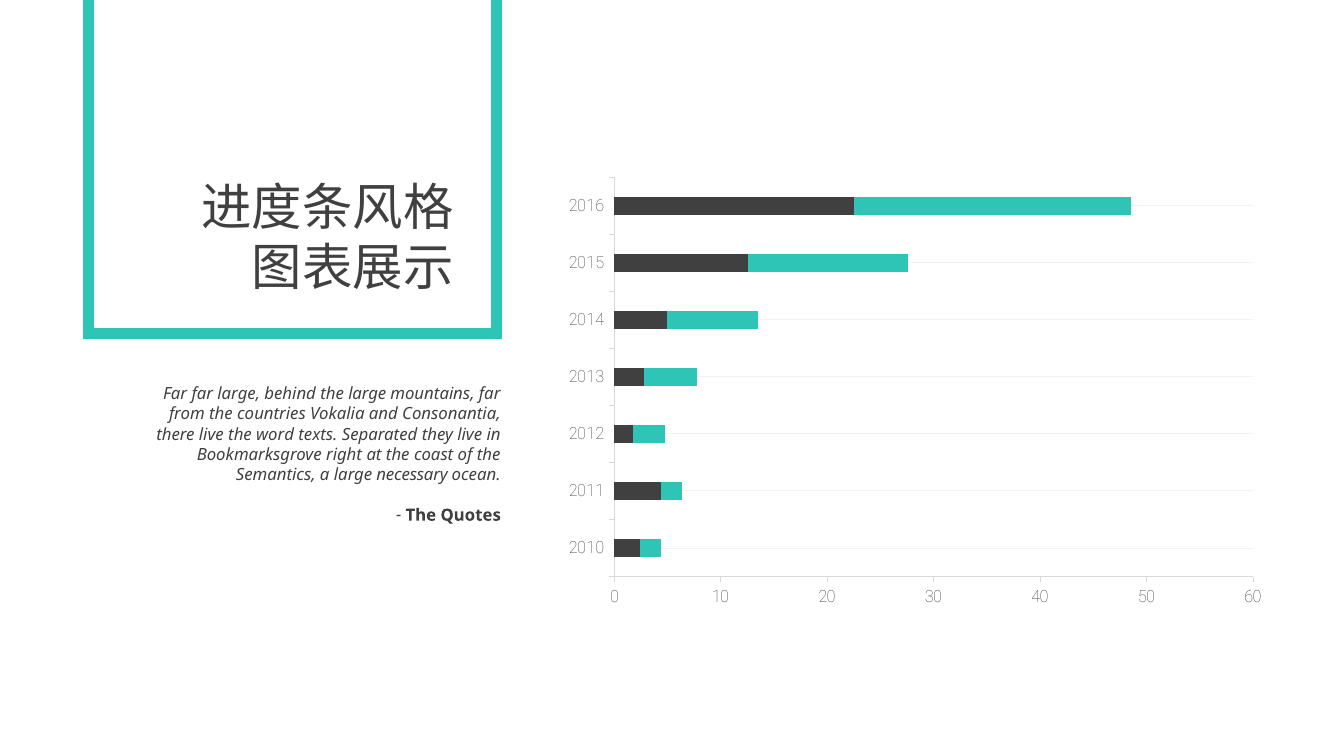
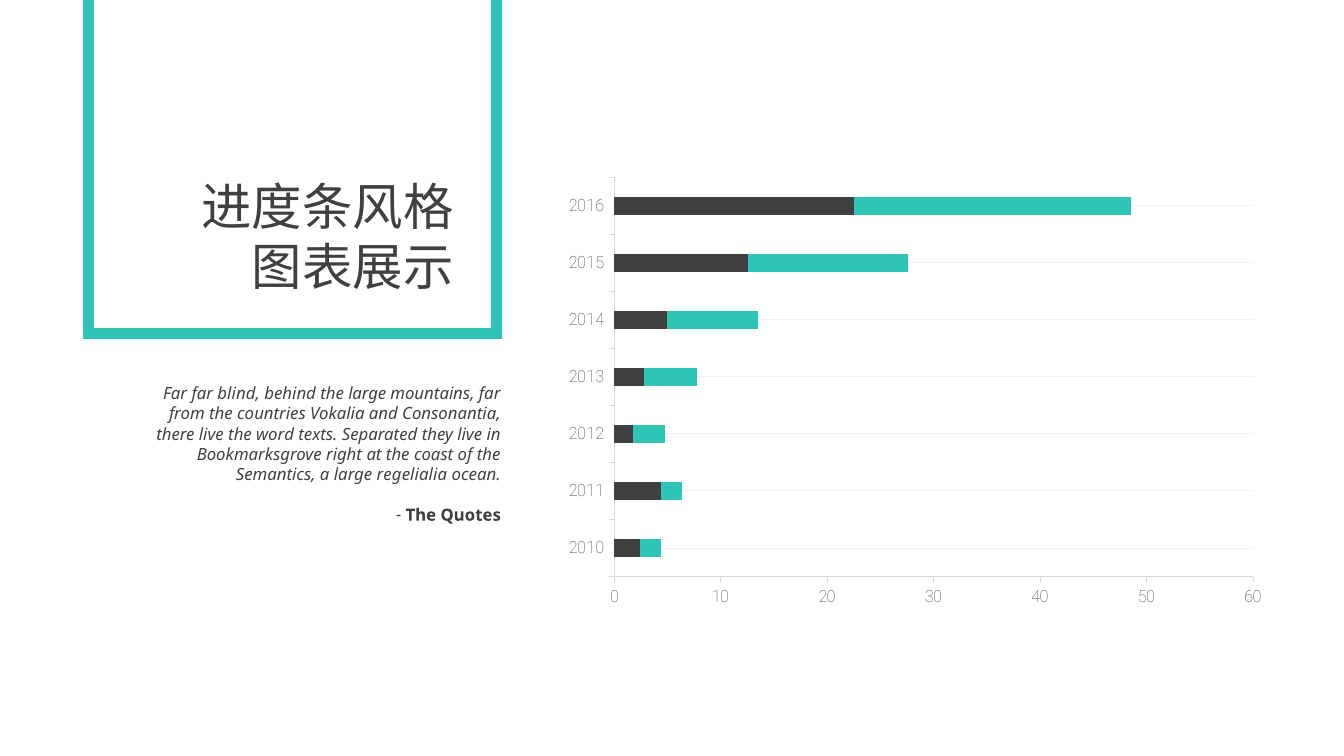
far large: large -> blind (239, 394)
necessary: necessary -> regelialia (412, 475)
